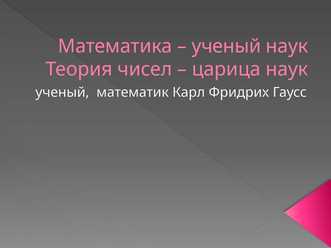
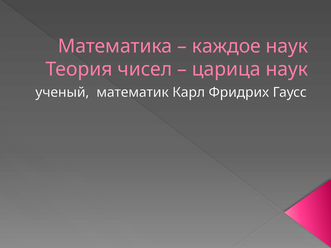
ученый: ученый -> каждое (226, 46)
